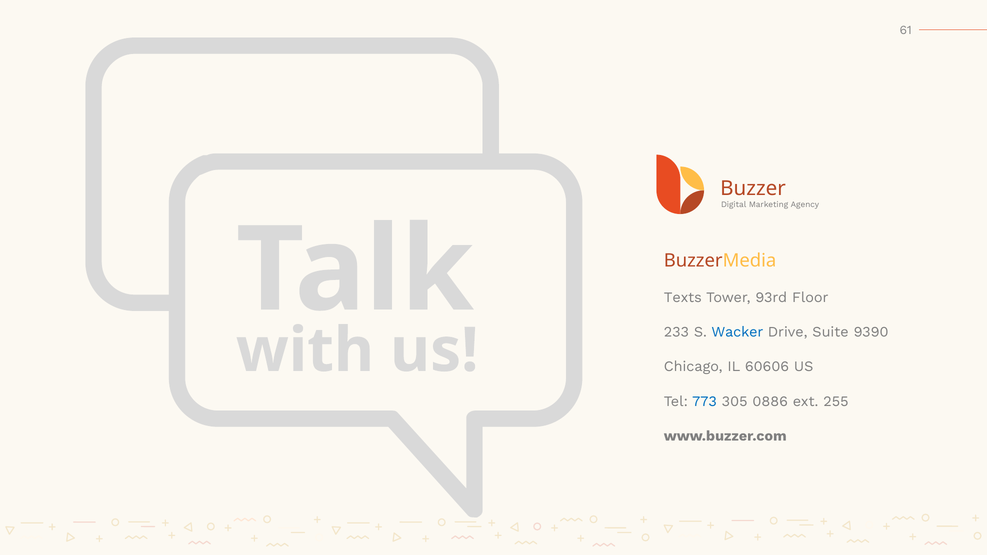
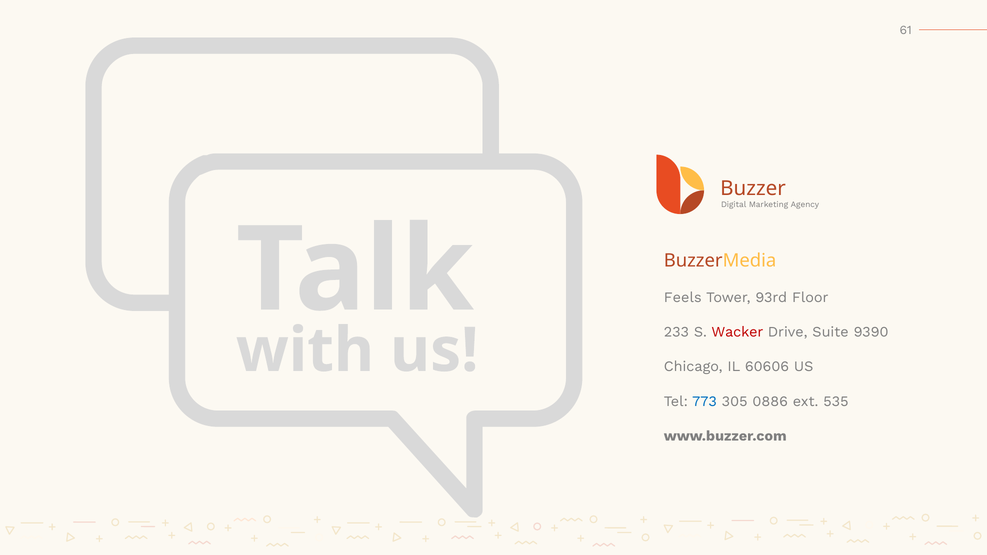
Texts: Texts -> Feels (683, 298)
Wacker colour: blue -> red (737, 332)
255: 255 -> 535 (836, 401)
